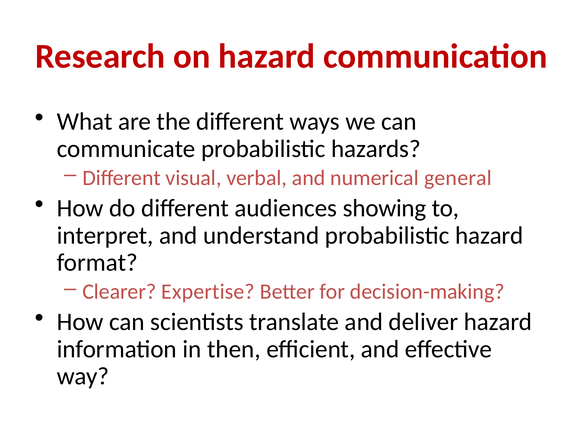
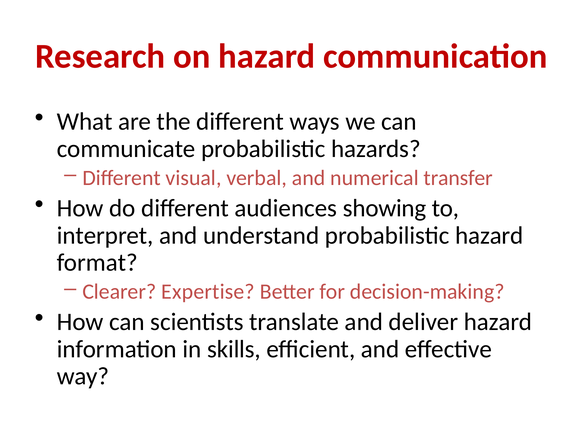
general: general -> transfer (458, 178)
then: then -> skills (234, 349)
